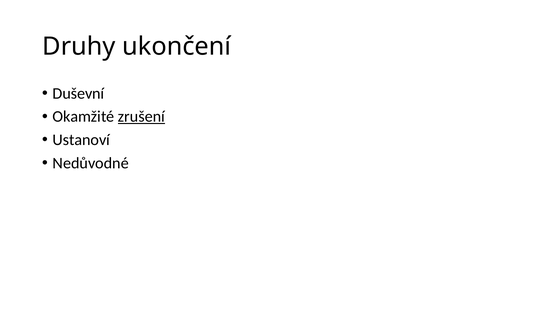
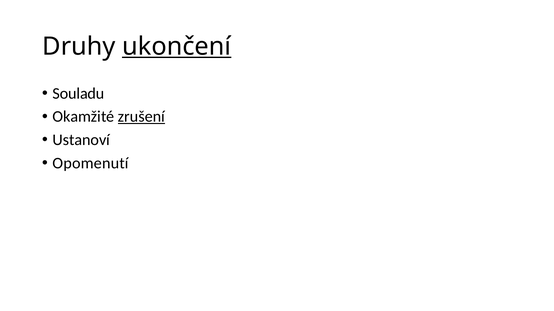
ukončení underline: none -> present (177, 47)
Duševní: Duševní -> Souladu (78, 94)
Nedůvodné: Nedůvodné -> Opomenutí (91, 163)
